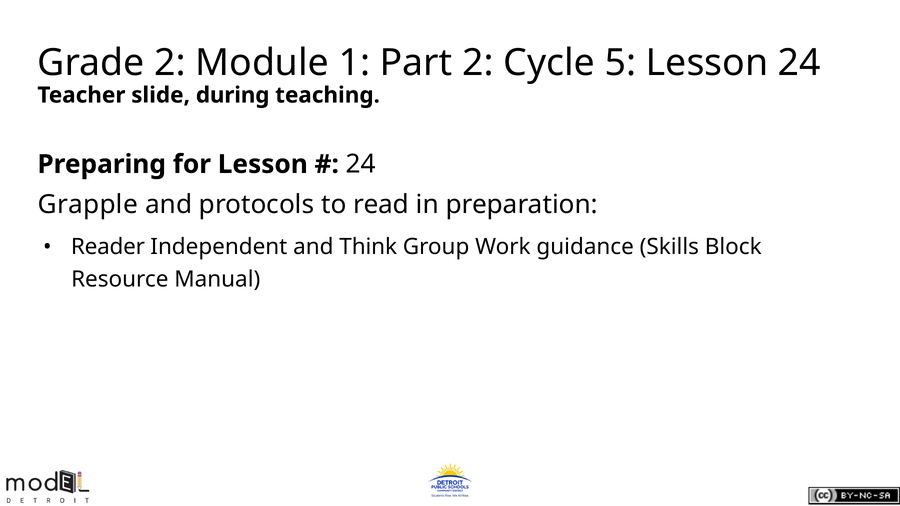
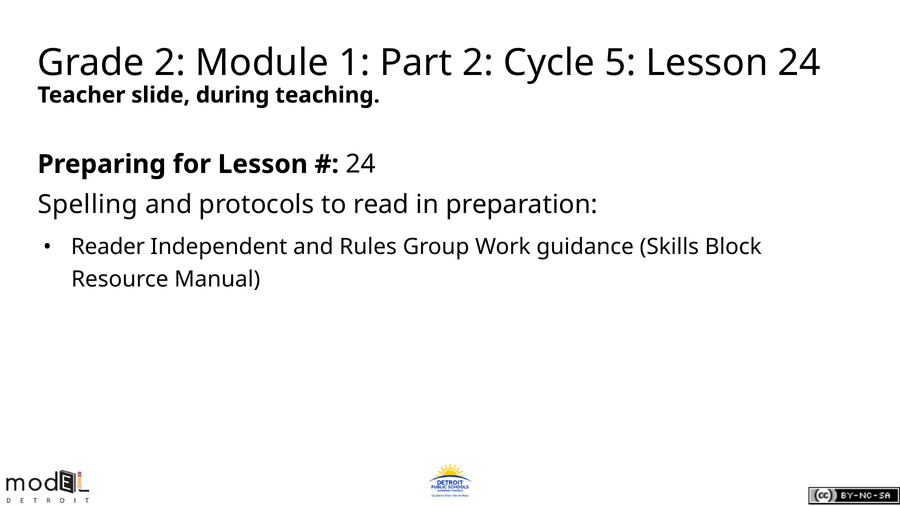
Grapple: Grapple -> Spelling (88, 205)
Think: Think -> Rules (368, 247)
